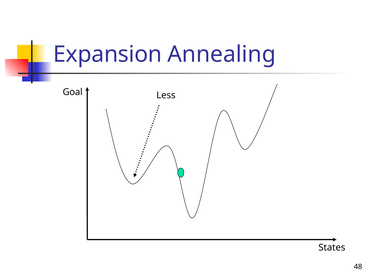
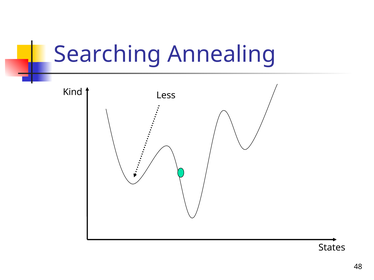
Expansion: Expansion -> Searching (107, 55)
Goal: Goal -> Kind (73, 92)
